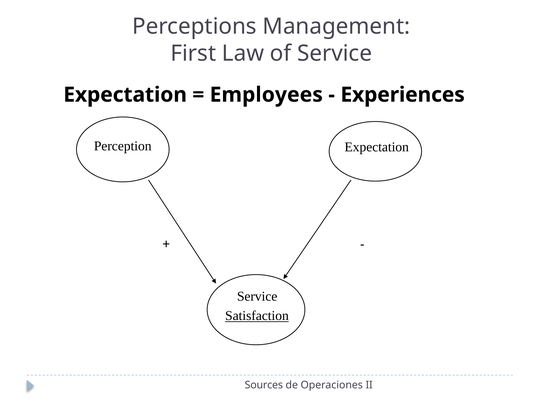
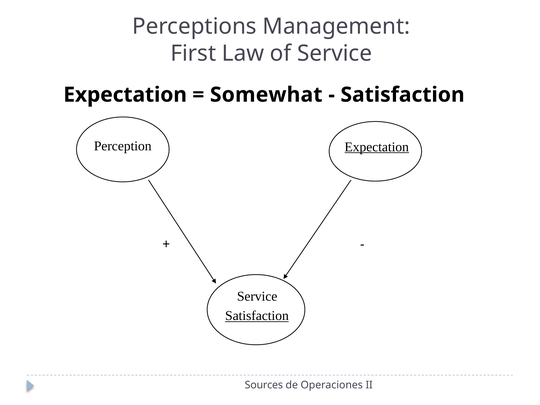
Employees: Employees -> Somewhat (266, 95)
Experiences: Experiences -> Satisfaction (403, 95)
Expectation underline: none -> present (377, 147)
